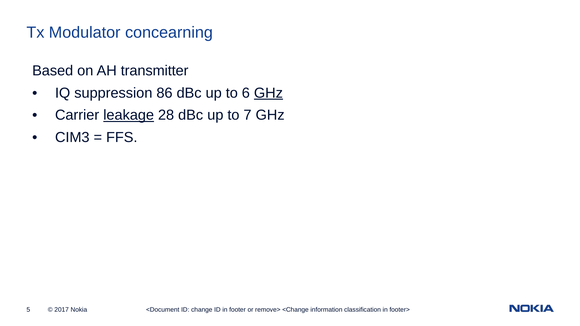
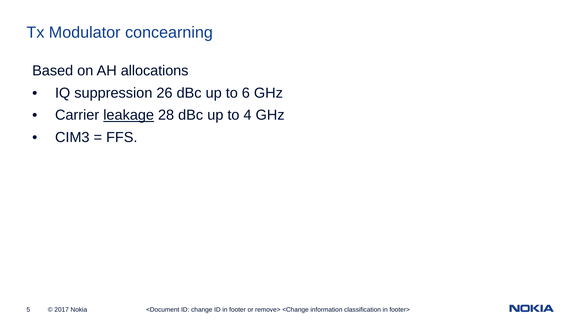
transmitter: transmitter -> allocations (155, 71)
86: 86 -> 26 (164, 93)
GHz underline: present -> none (268, 93)
7: 7 -> 4 (247, 115)
